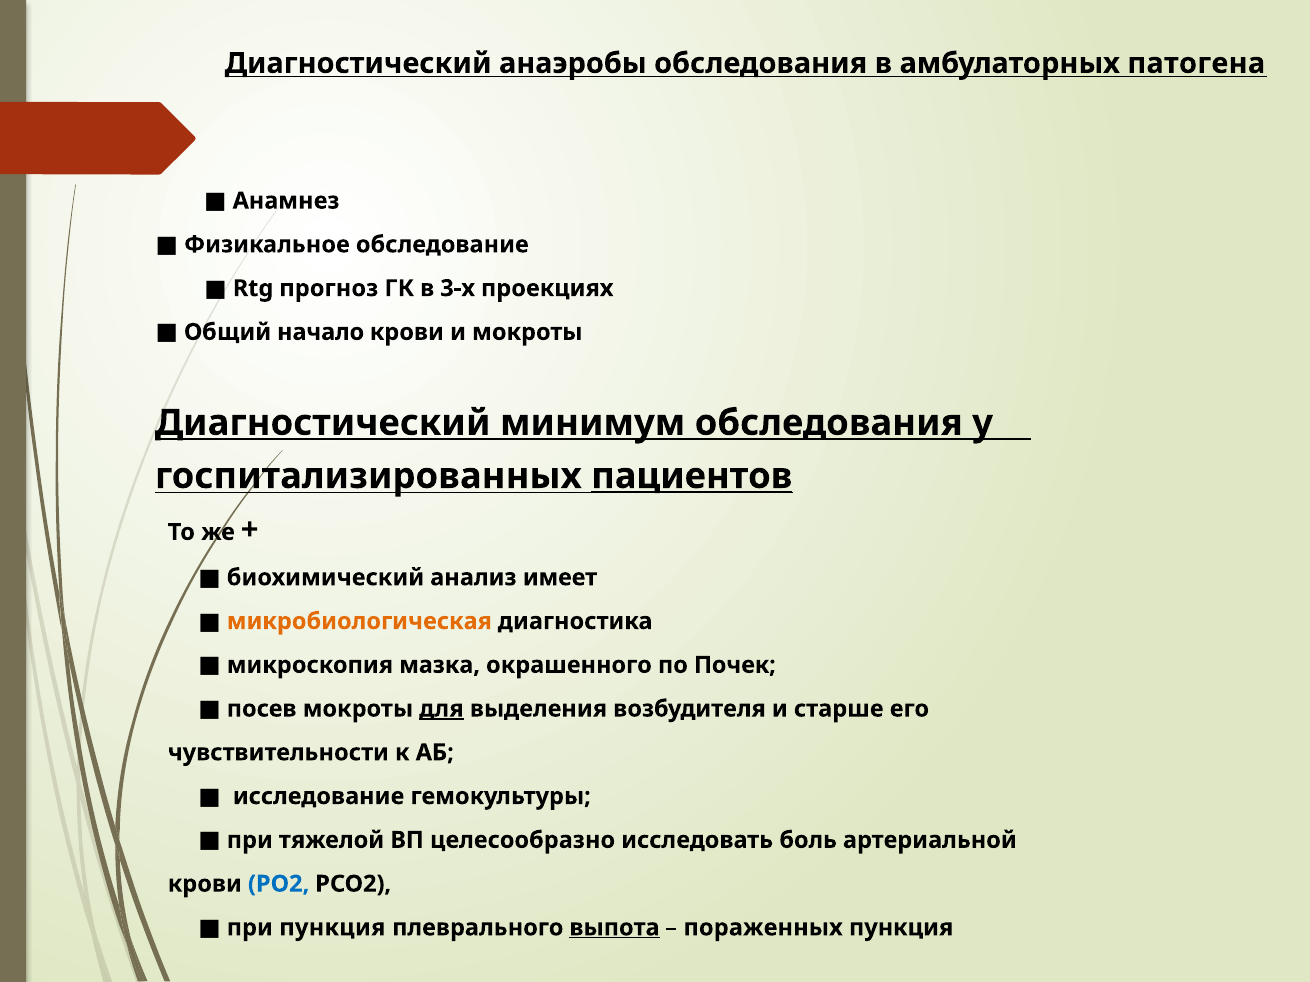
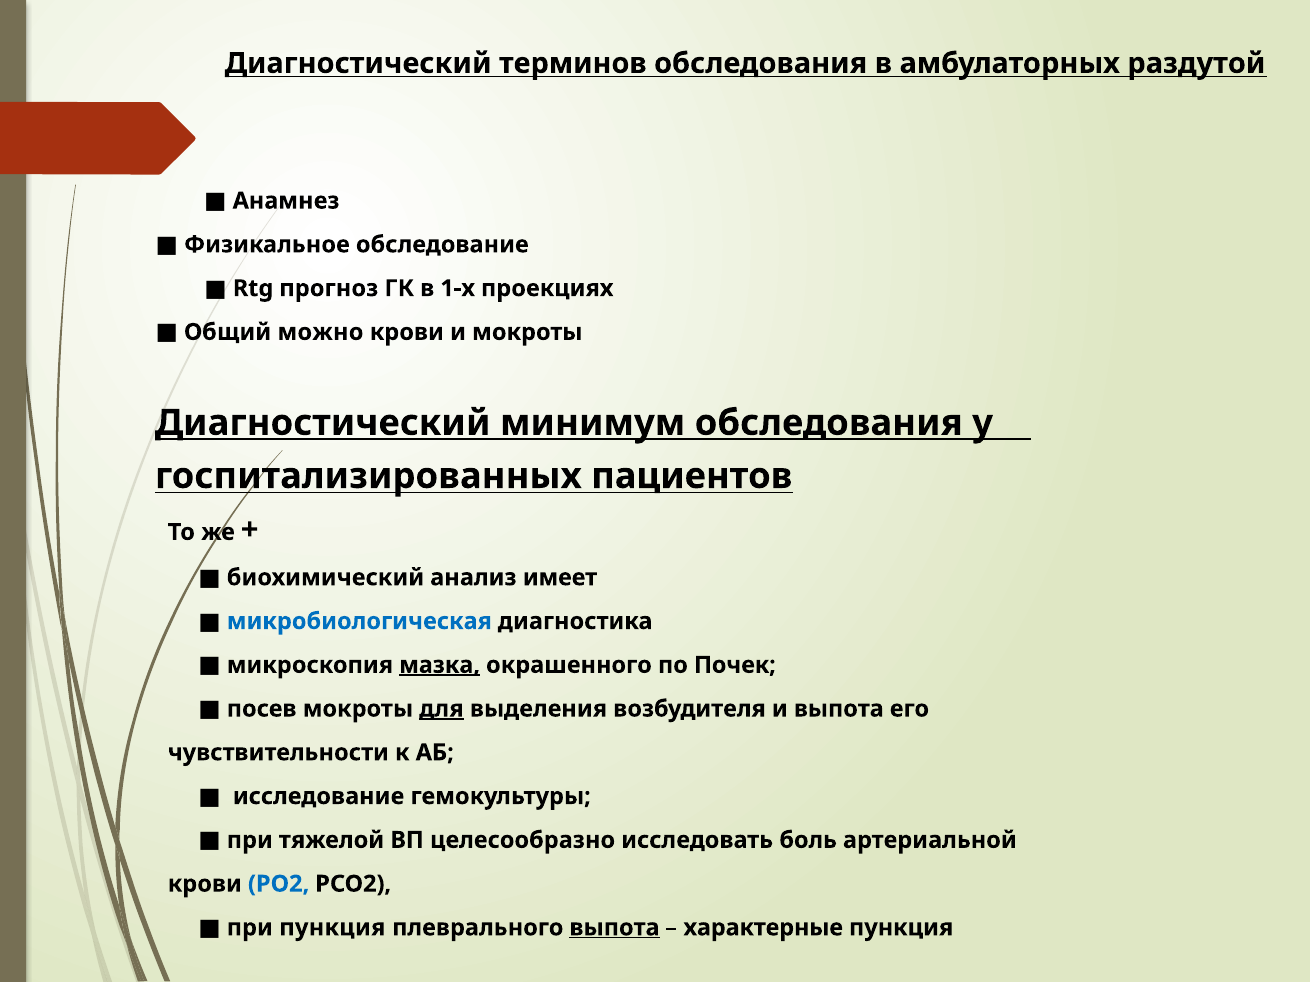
анаэробы: анаэробы -> терминов (573, 63)
патогена: патогена -> раздутой (1196, 63)
3-х: 3-х -> 1-х (458, 288)
начало: начало -> можно (320, 332)
пациентов underline: present -> none (692, 476)
микробиологическая colour: orange -> blue (359, 622)
мазка underline: none -> present (440, 665)
и старше: старше -> выпота (839, 709)
пораженных: пораженных -> характерные (763, 928)
